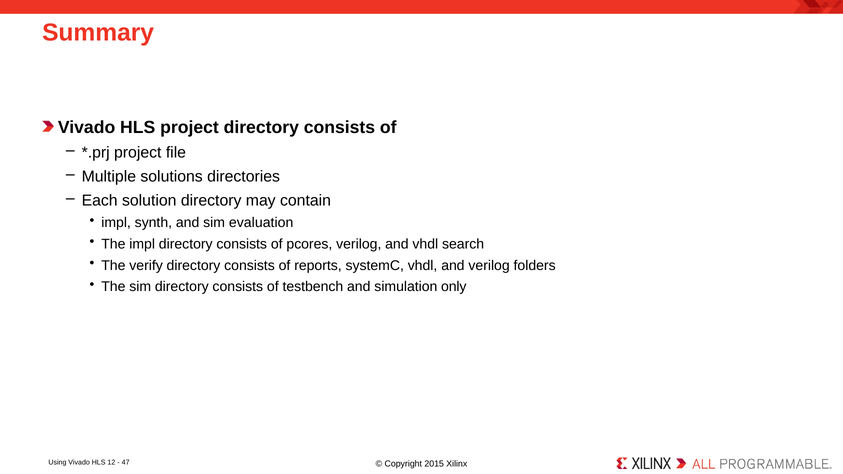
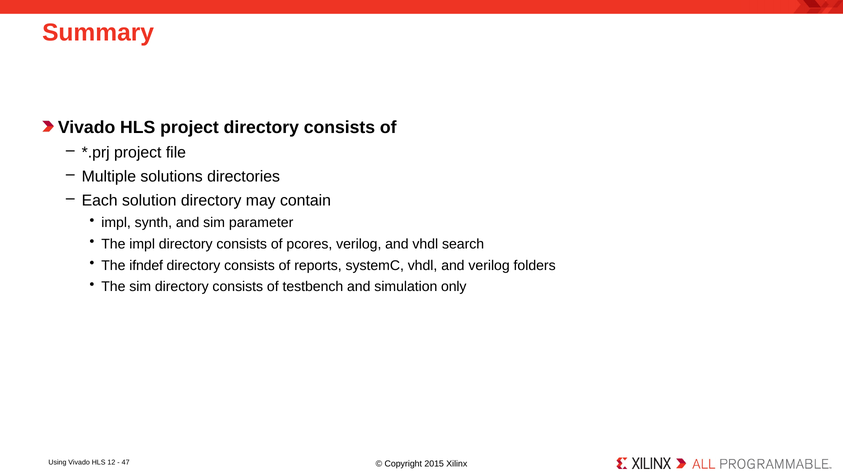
evaluation: evaluation -> parameter (261, 223)
verify: verify -> ifndef (146, 266)
